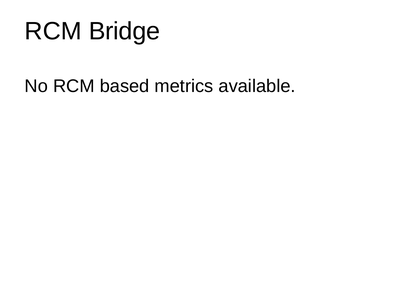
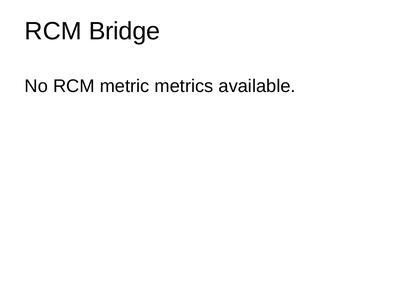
based: based -> metric (125, 86)
